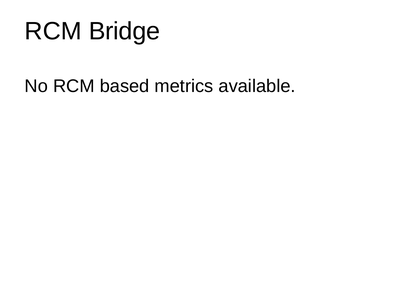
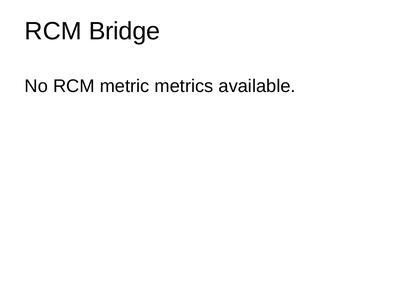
based: based -> metric (125, 86)
